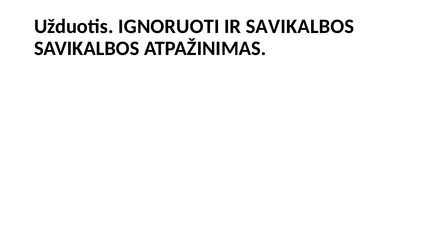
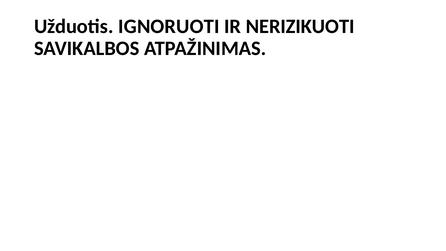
IR SAVIKALBOS: SAVIKALBOS -> NERIZIKUOTI (300, 26)
